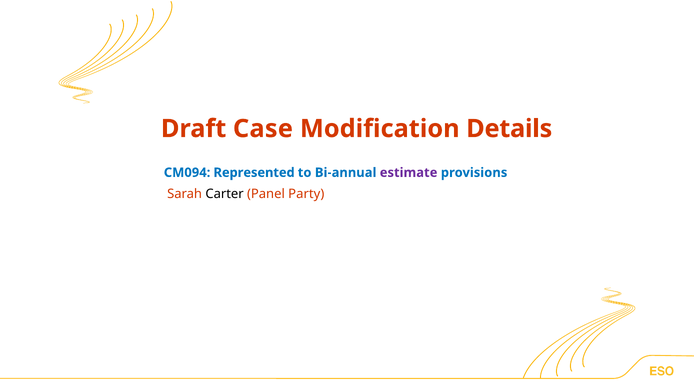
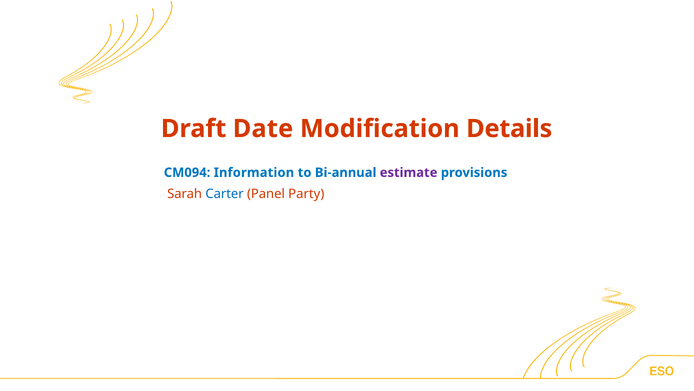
Case: Case -> Date (263, 129)
Represented: Represented -> Information (254, 172)
Carter colour: black -> blue (225, 194)
